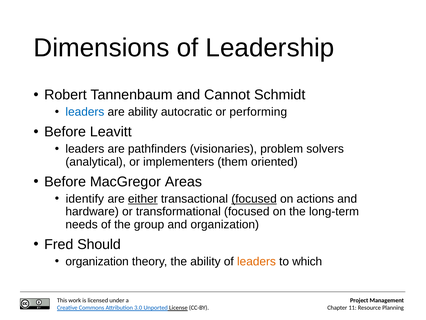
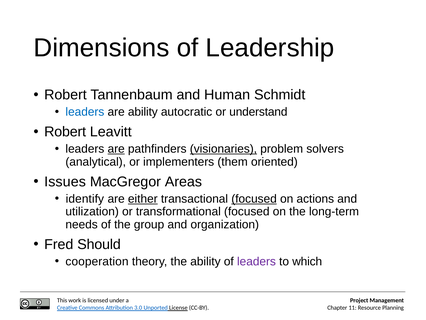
Cannot: Cannot -> Human (227, 95)
performing: performing -> understand (258, 112)
Before: Before -> Robert (65, 132)
are underline: none -> present (116, 149)
visionaries underline: none -> present (223, 149)
Before: Before -> Issues (65, 182)
hardware: hardware -> utilization (92, 211)
organization: organization -> cooperation (97, 261)
leaders colour: orange -> purple (256, 261)
